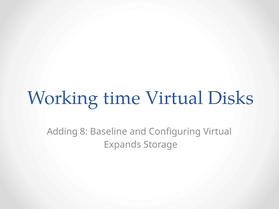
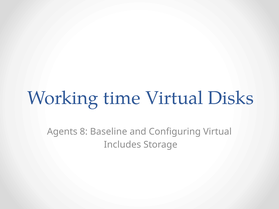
Adding: Adding -> Agents (62, 132)
Expands: Expands -> Includes (122, 145)
